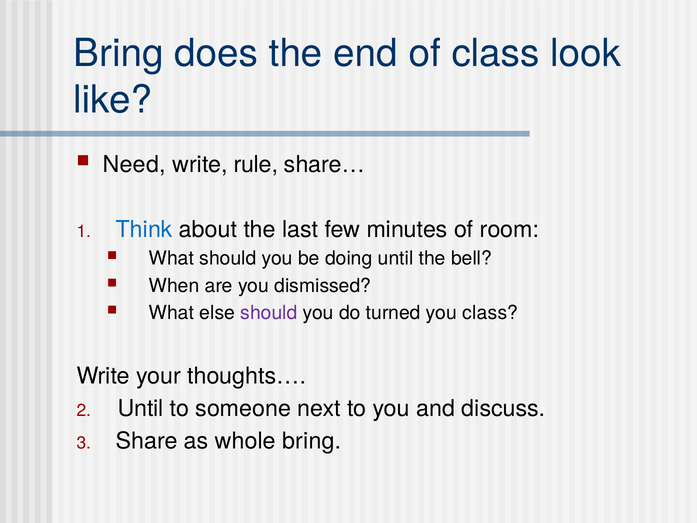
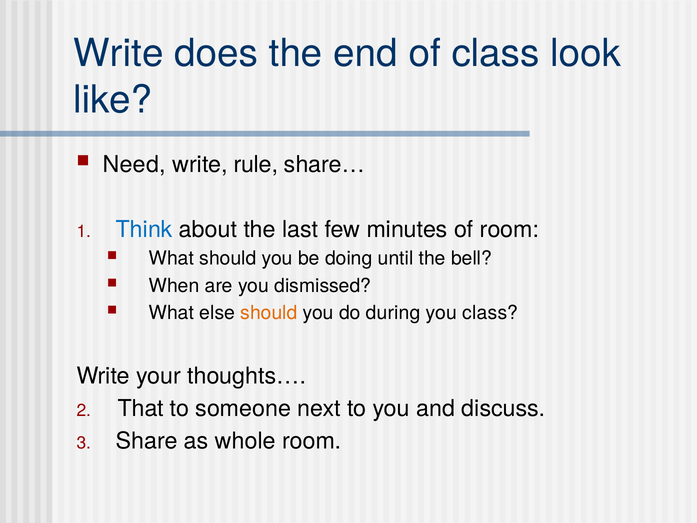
Bring: Bring -> Write (119, 53)
should colour: purple -> orange (269, 313)
turned: turned -> during (393, 313)
Until: Until -> That (141, 408)
whole bring: bring -> room (312, 441)
